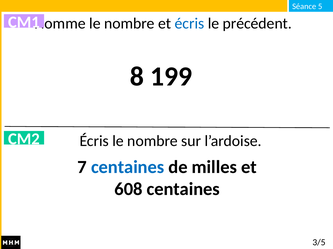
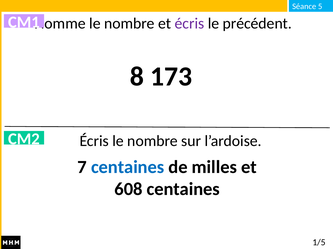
écris colour: blue -> purple (189, 23)
199: 199 -> 173 (171, 77)
3/5: 3/5 -> 1/5 (319, 243)
